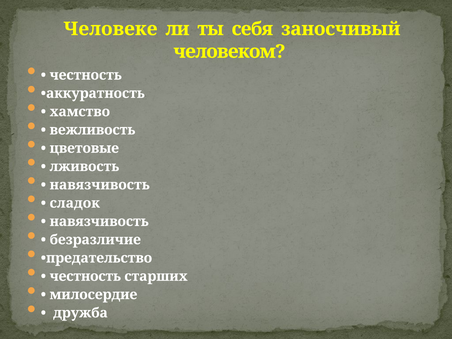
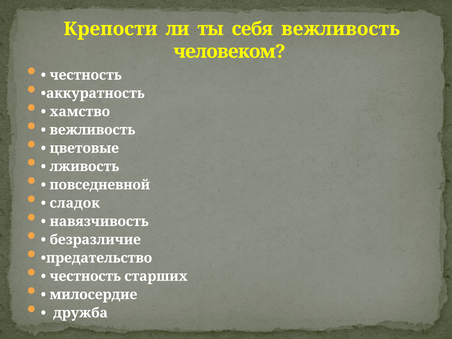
Человеке: Человеке -> Крепости (111, 29)
себя заносчивый: заносчивый -> вежливость (341, 29)
навязчивость: навязчивость -> повседневной (100, 185)
